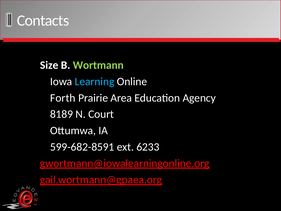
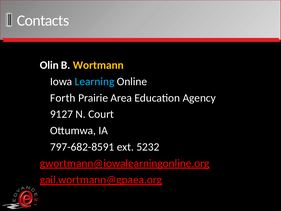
Size: Size -> Olin (49, 65)
Wortmann colour: light green -> yellow (98, 65)
8189: 8189 -> 9127 (62, 114)
599-682-8591: 599-682-8591 -> 797-682-8591 (82, 147)
6233: 6233 -> 5232 (148, 147)
